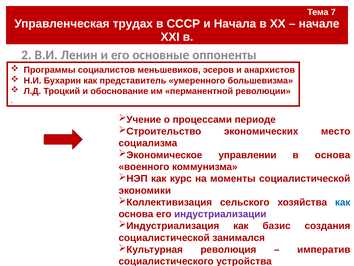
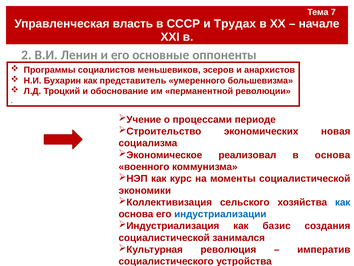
трудах: трудах -> власть (133, 24)
Начала: Начала -> Трудах (235, 24)
место: место -> новая (336, 131)
управлении: управлении -> реализовал (247, 155)
индустриализации colour: purple -> blue (220, 214)
